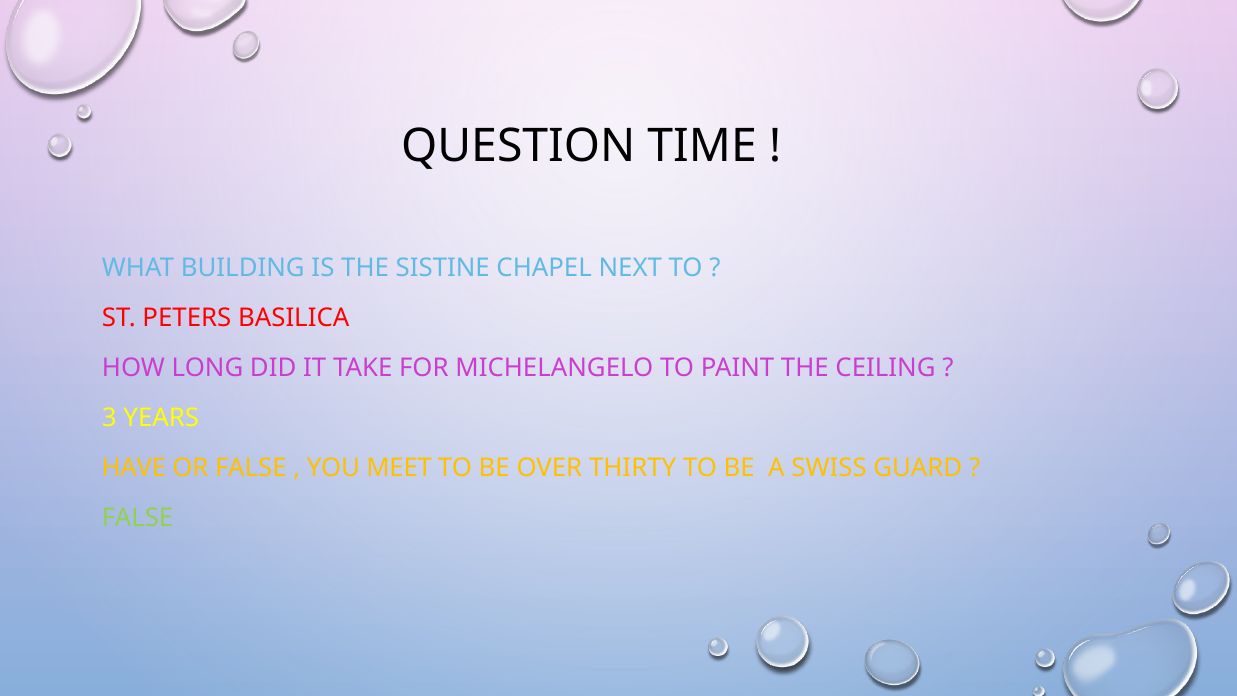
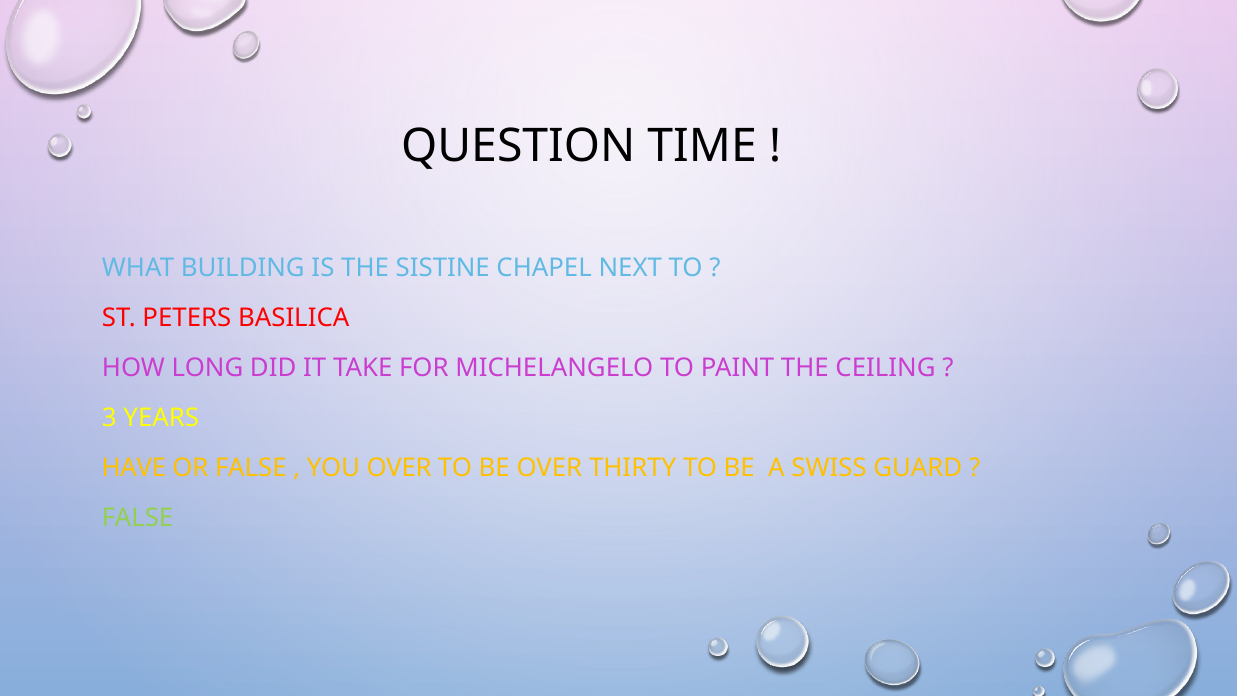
YOU MEET: MEET -> OVER (399, 468)
